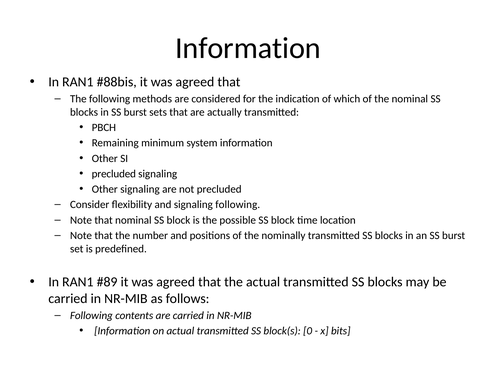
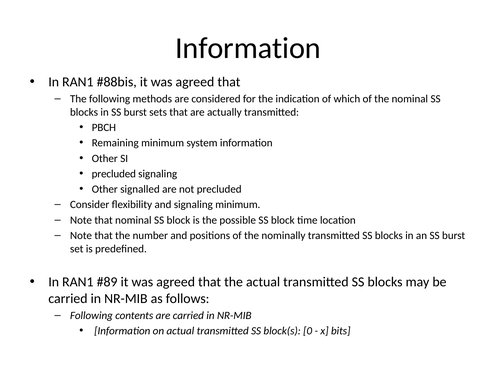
Other signaling: signaling -> signalled (140, 189)
signaling following: following -> minimum (238, 205)
